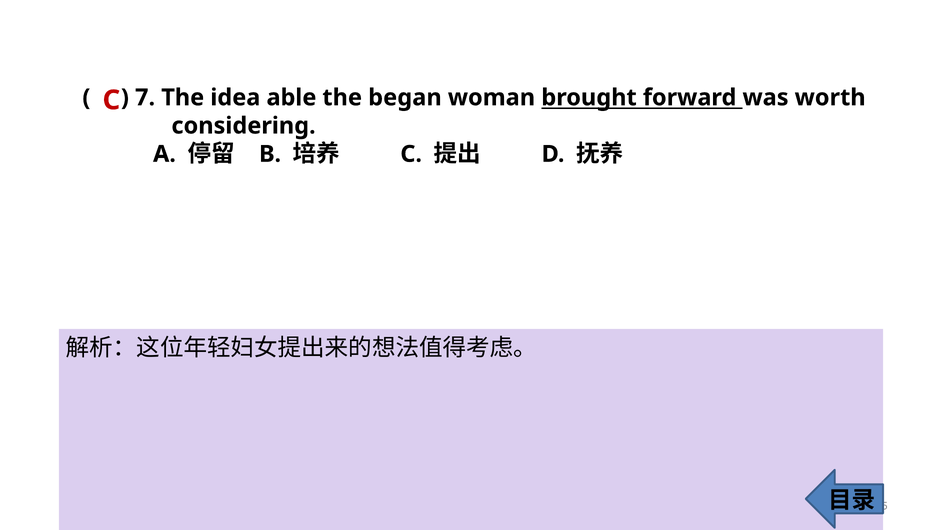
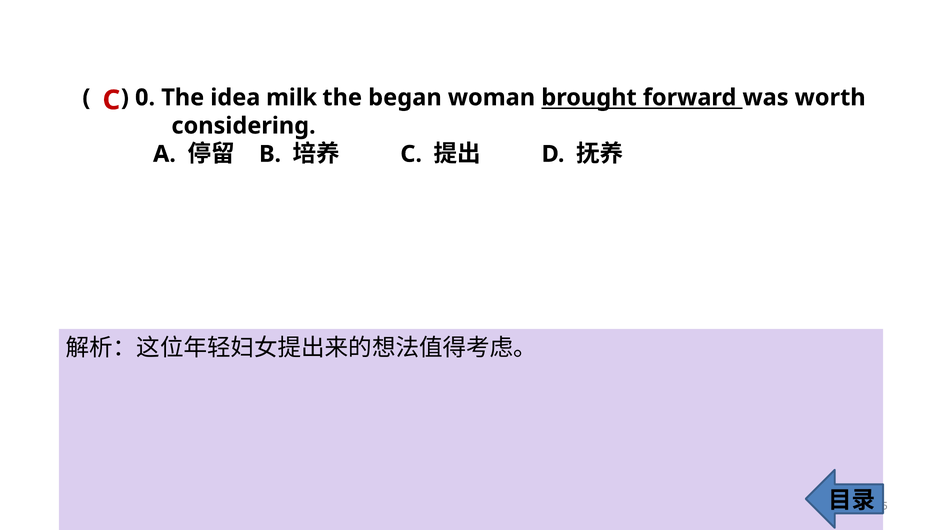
7: 7 -> 0 (145, 98)
able: able -> milk (292, 98)
